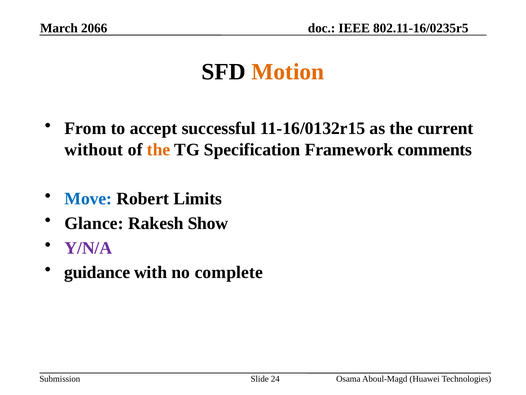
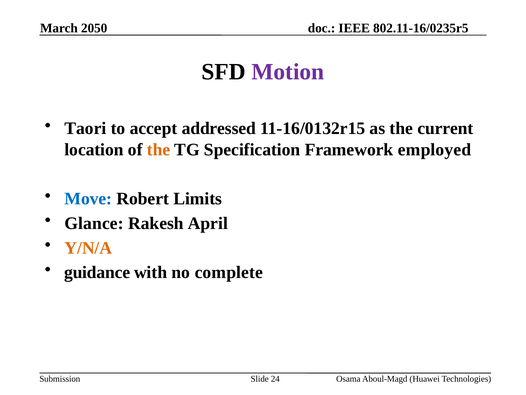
2066: 2066 -> 2050 (94, 28)
Motion colour: orange -> purple (288, 72)
From: From -> Taori (85, 128)
successful: successful -> addressed (219, 128)
without: without -> location (94, 149)
comments: comments -> employed (435, 149)
Show: Show -> April (208, 223)
Y/N/A colour: purple -> orange (88, 248)
